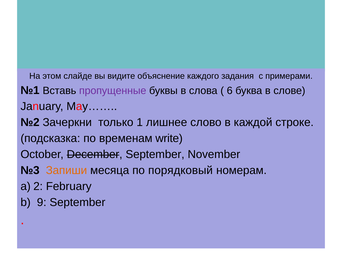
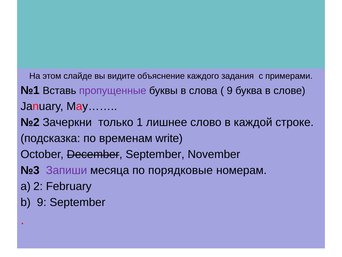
6: 6 -> 9 (230, 91)
Запиши colour: orange -> purple (66, 170)
порядковый: порядковый -> порядковые (180, 170)
